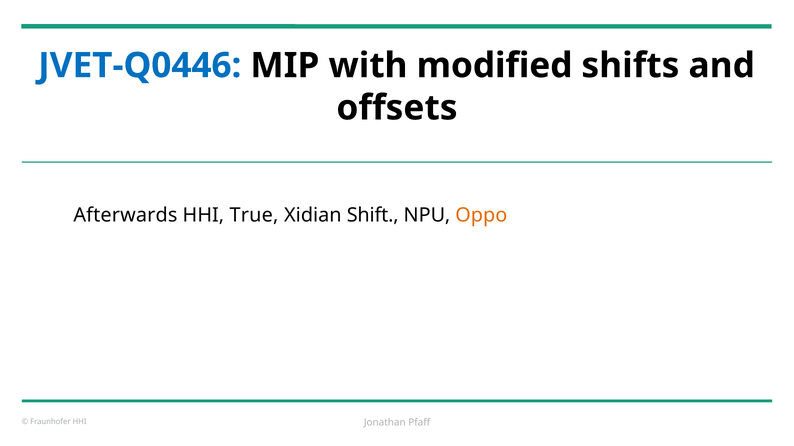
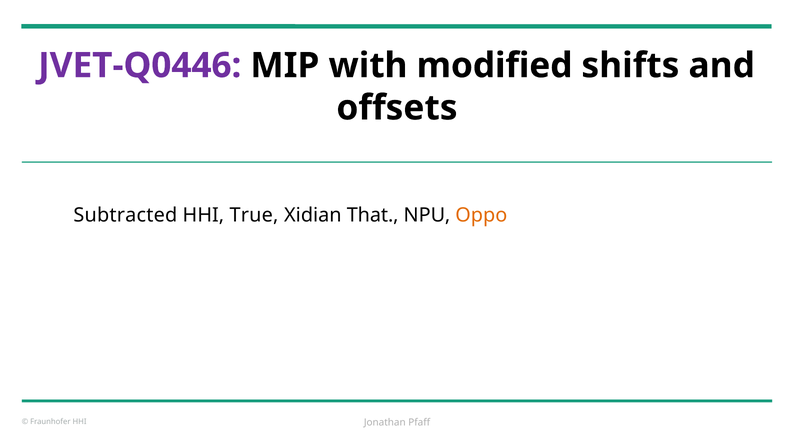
JVET-Q0446 colour: blue -> purple (140, 66)
Afterwards: Afterwards -> Subtracted (125, 215)
Shift: Shift -> That (373, 215)
